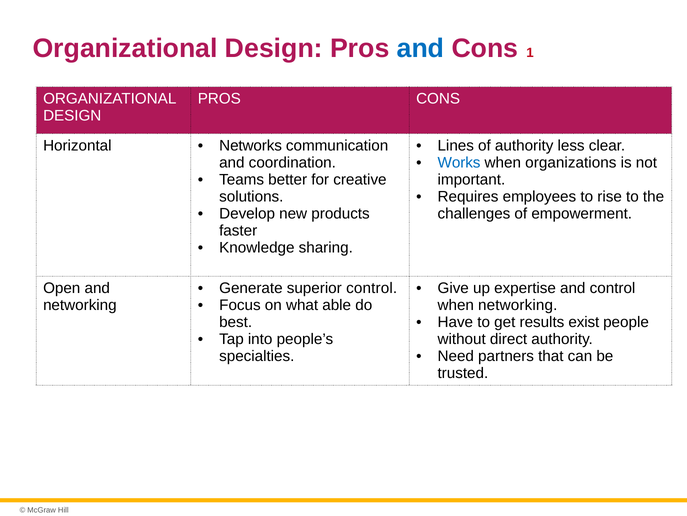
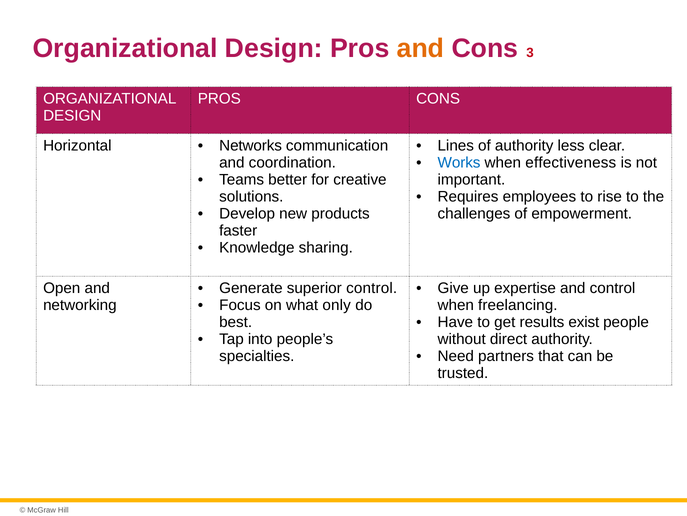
and colour: blue -> orange (421, 48)
1: 1 -> 3 (530, 53)
organizations: organizations -> effectiveness (571, 162)
able: able -> only (337, 305)
when networking: networking -> freelancing (518, 305)
